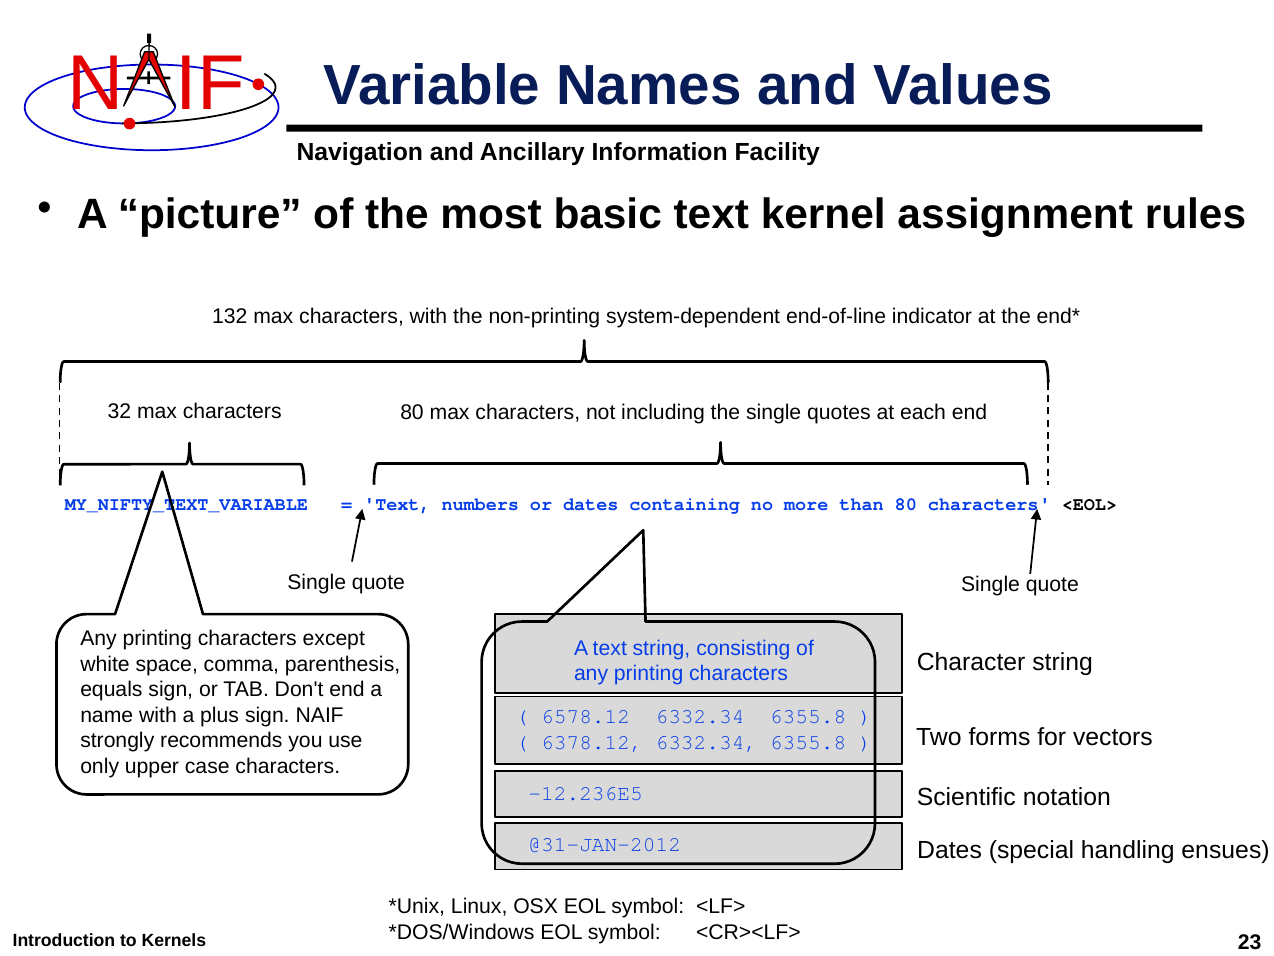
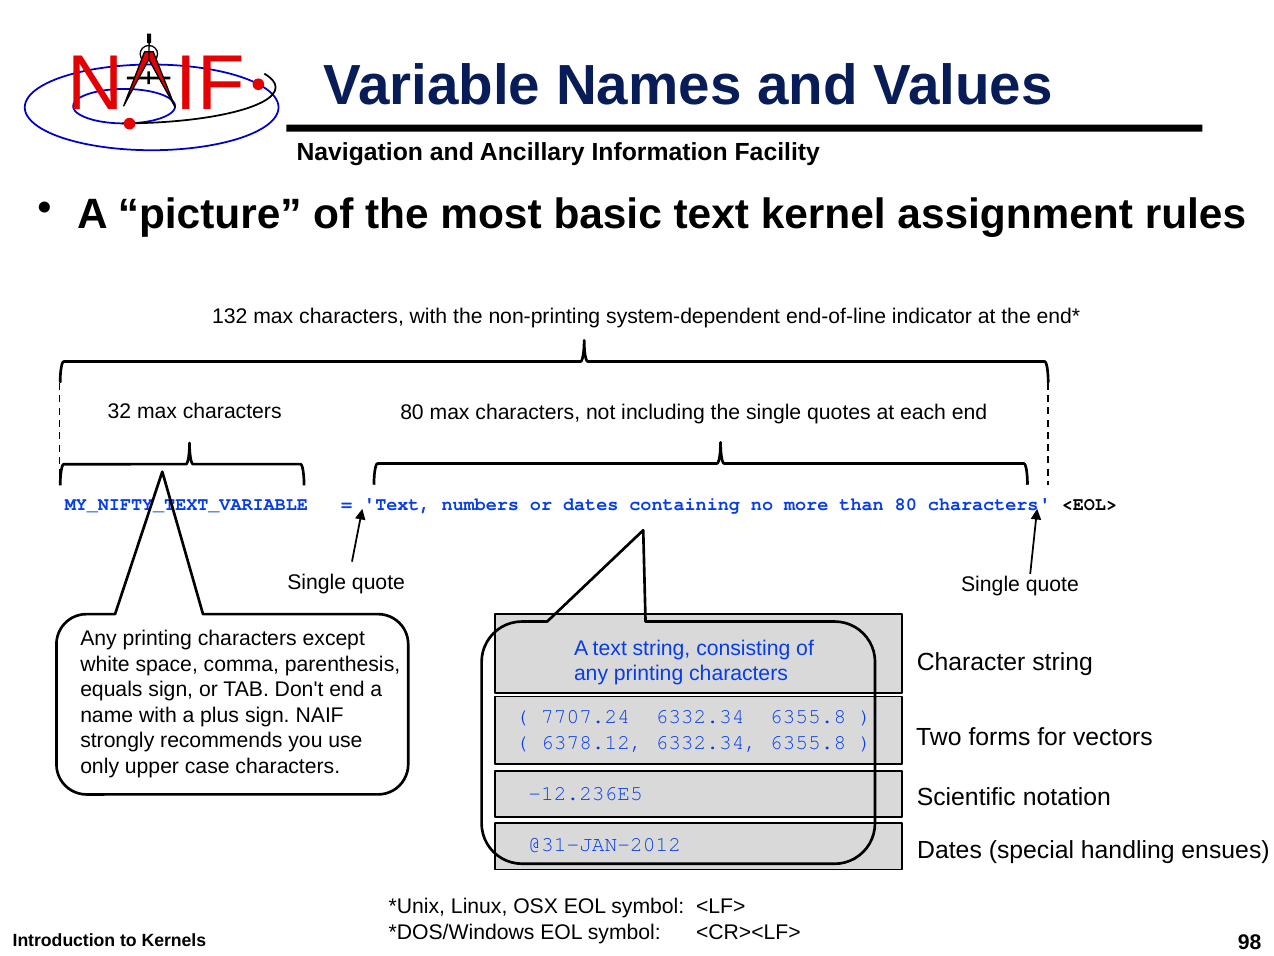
6578.12: 6578.12 -> 7707.24 (586, 717)
23: 23 -> 98 (1250, 943)
